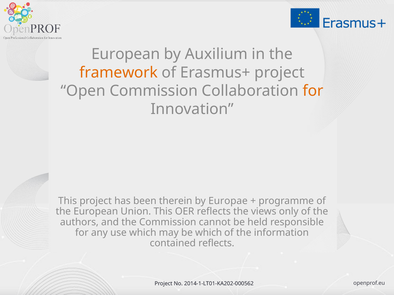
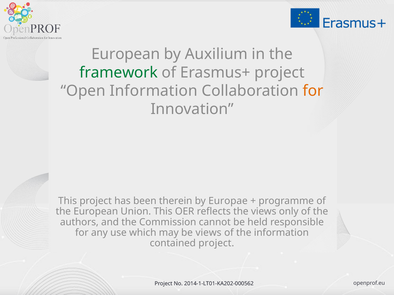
framework colour: orange -> green (119, 73)
Open Commission: Commission -> Information (154, 91)
be which: which -> views (208, 233)
contained reflects: reflects -> project (216, 244)
